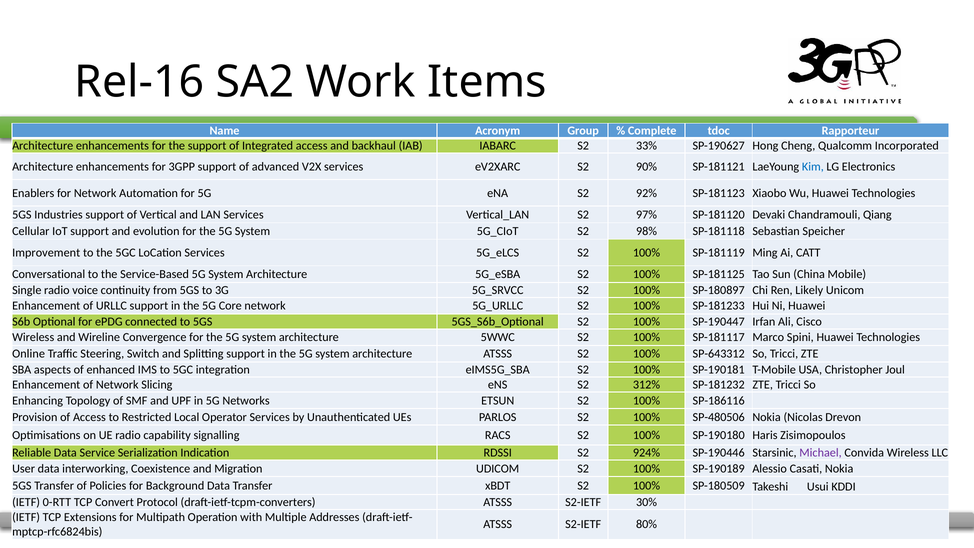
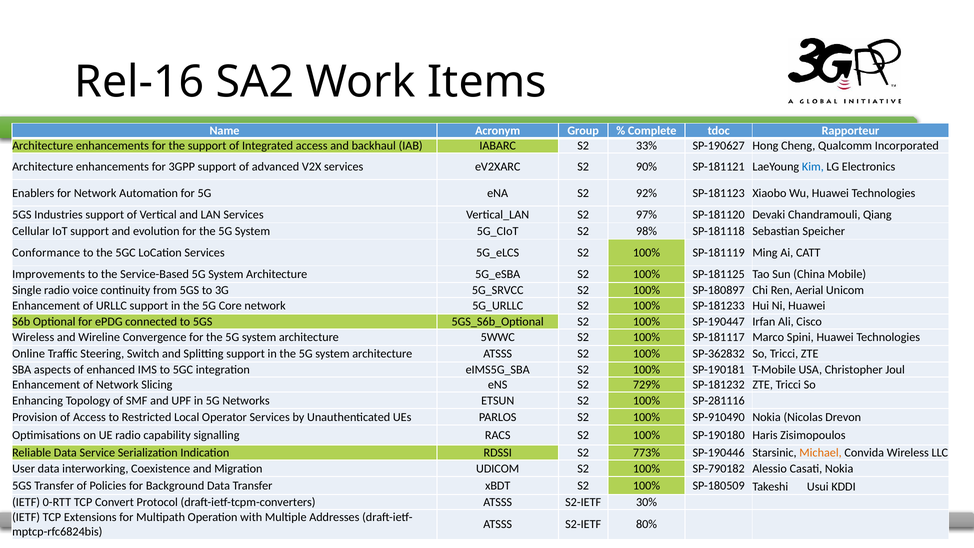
Improvement: Improvement -> Conformance (46, 253)
Conversational: Conversational -> Improvements (49, 274)
Likely: Likely -> Aerial (809, 290)
SP-643312: SP-643312 -> SP-362832 (719, 354)
312%: 312% -> 729% (647, 385)
SP-186116: SP-186116 -> SP-281116 (719, 400)
SP-480506: SP-480506 -> SP-910490 (719, 417)
924%: 924% -> 773% (647, 453)
Michael colour: purple -> orange (821, 453)
SP-190189: SP-190189 -> SP-790182 (719, 468)
